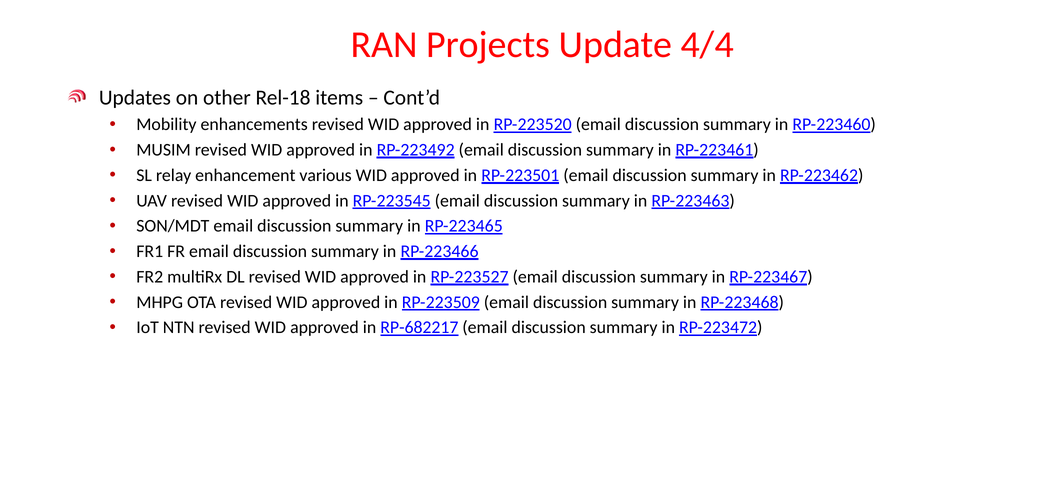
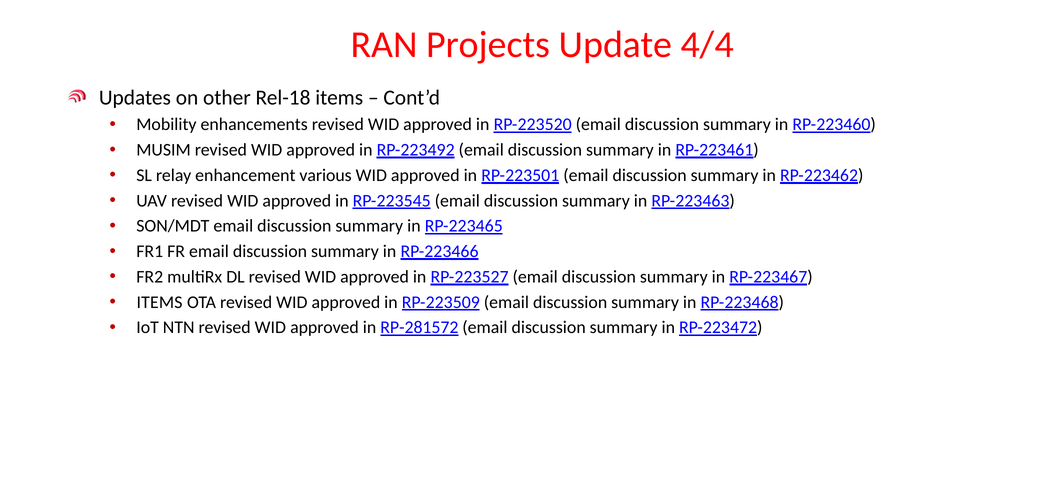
MHPG: MHPG -> ITEMS (160, 302)
RP-682217: RP-682217 -> RP-281572 (419, 327)
